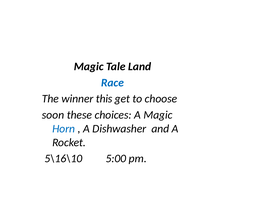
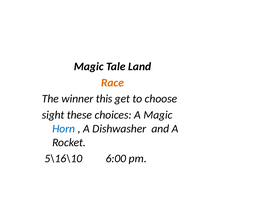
Race colour: blue -> orange (113, 83)
soon: soon -> sight (53, 115)
5:00: 5:00 -> 6:00 (116, 159)
